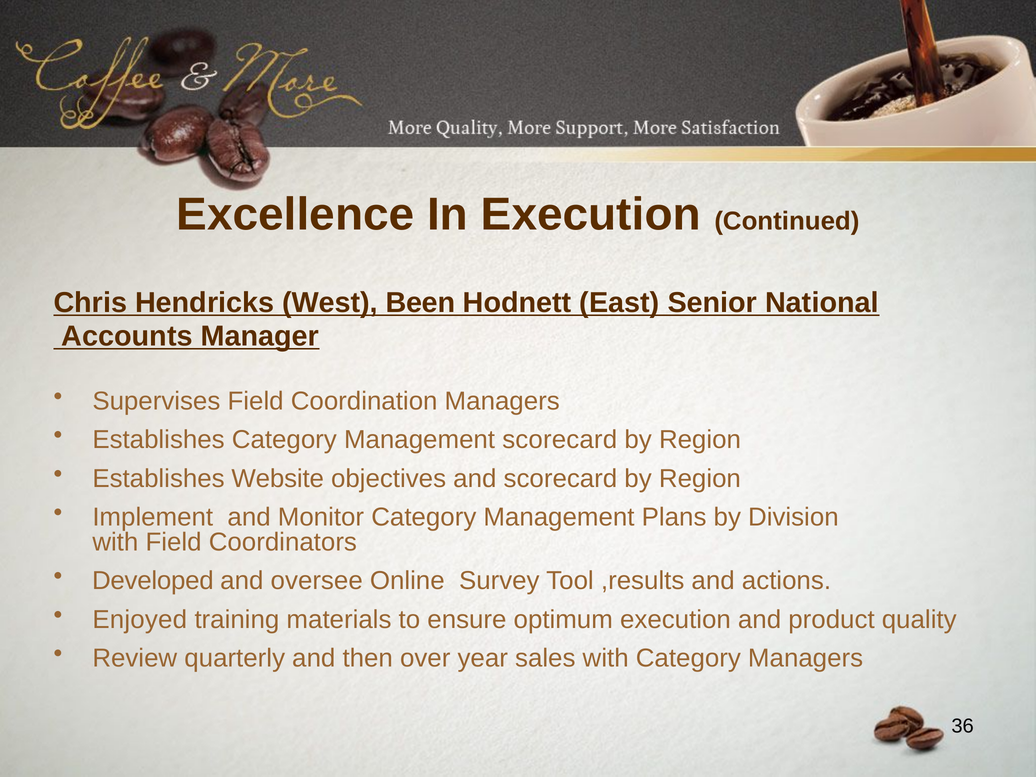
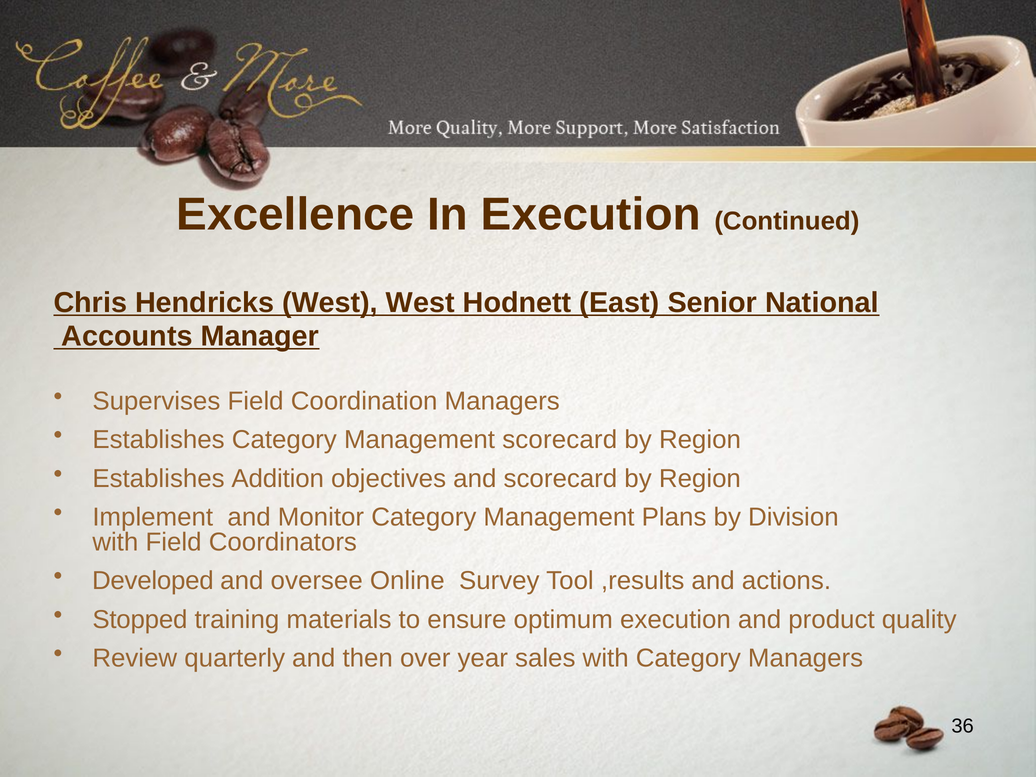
West Been: Been -> West (420, 303)
Website: Website -> Addition (278, 478)
Enjoyed: Enjoyed -> Stopped (140, 619)
